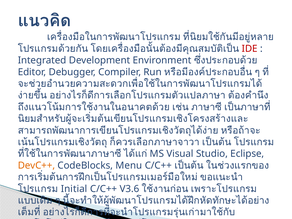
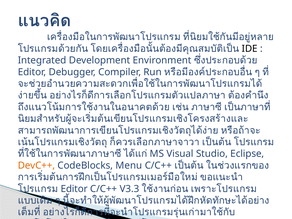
IDE colour: red -> black (250, 49)
Initial: Initial -> Editor (74, 189)
V3.6: V3.6 -> V3.3 (129, 189)
